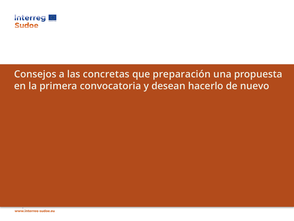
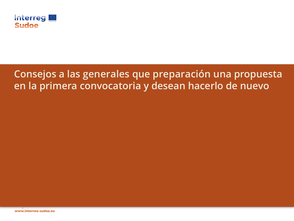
concretas: concretas -> generales (106, 74)
